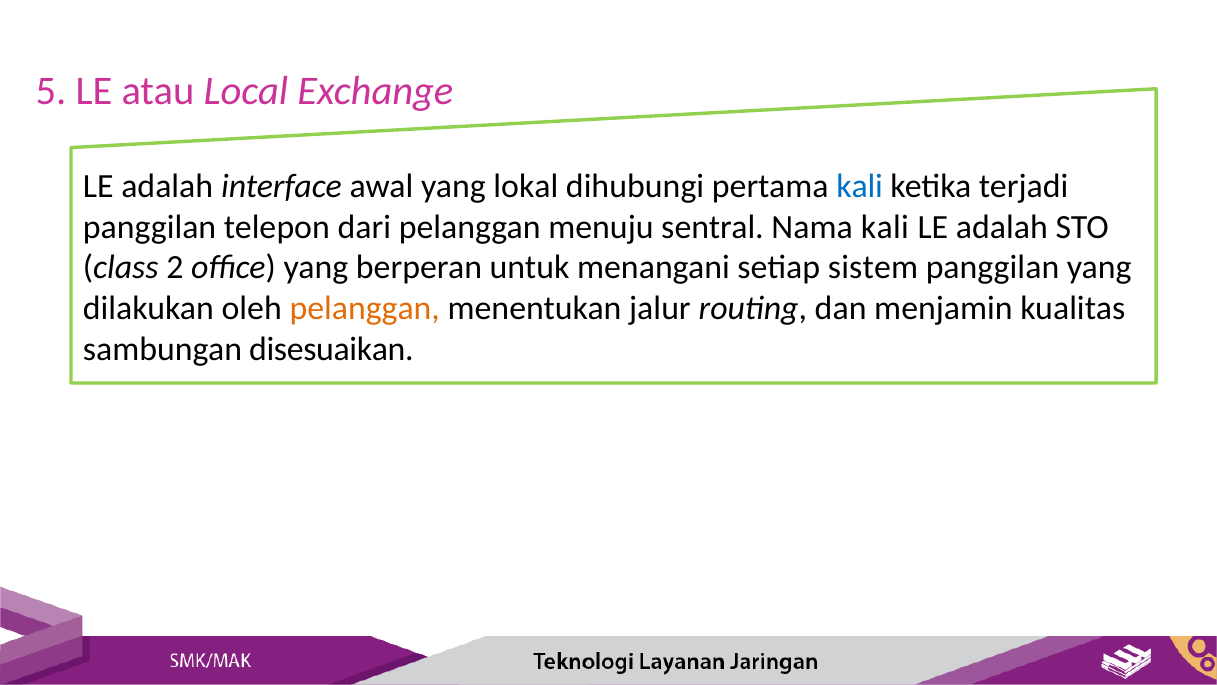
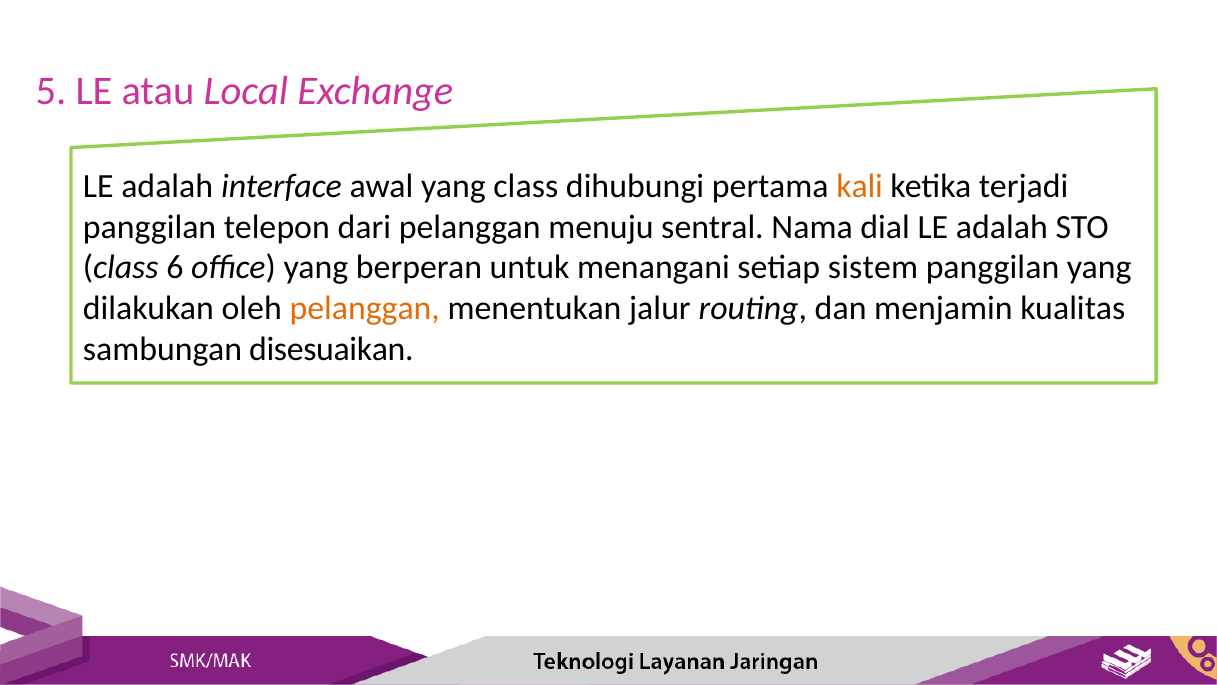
yang lokal: lokal -> class (526, 186)
kali colour: blue -> orange (860, 186)
Nama kali: kali -> dial (885, 227)
2: 2 -> 6 (175, 268)
